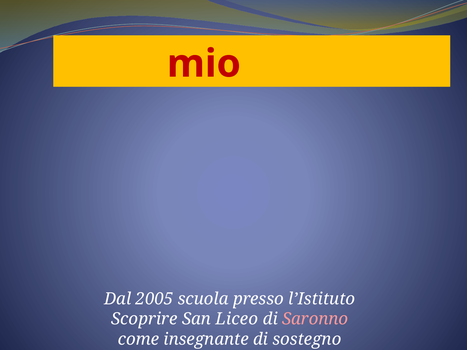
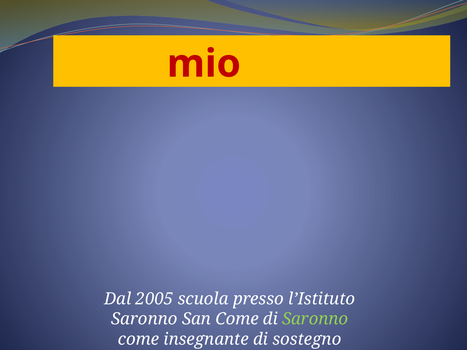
Scoprire: Scoprire -> Saronno (144, 319)
San Liceo: Liceo -> Come (237, 319)
Saronno colour: pink -> light green (315, 319)
